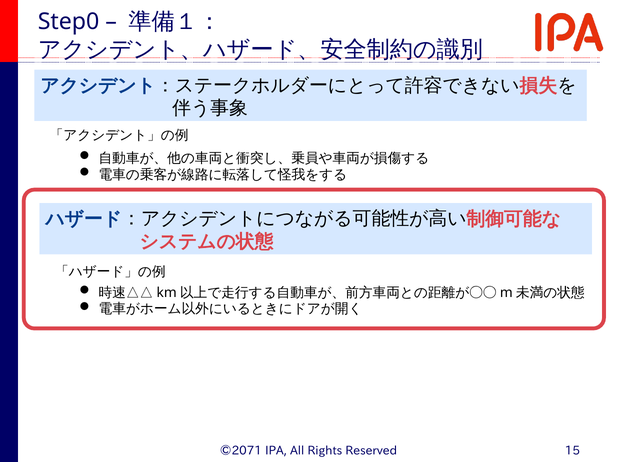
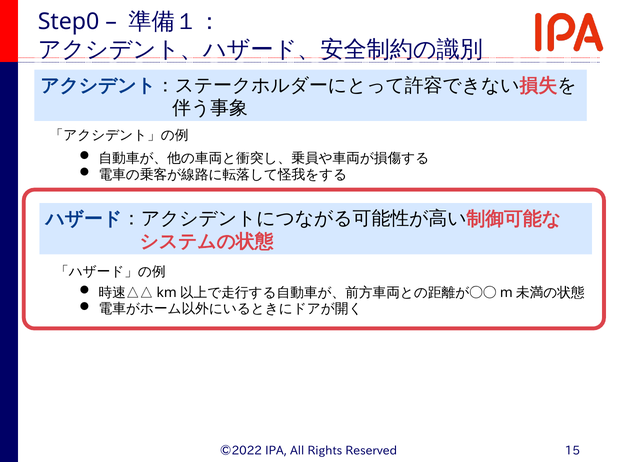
©2071: ©2071 -> ©2022 (241, 451)
